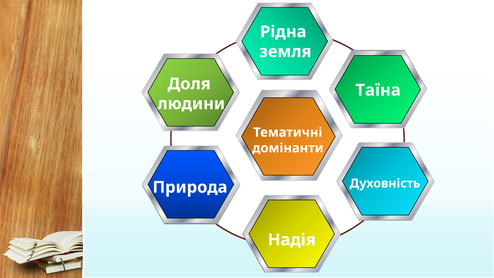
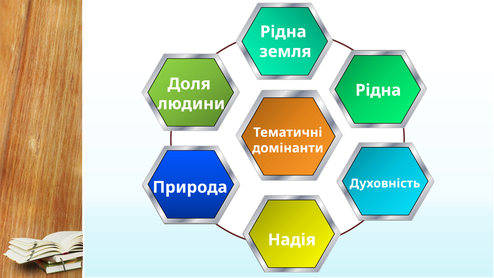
Таїна: Таїна -> Рідна (378, 90)
